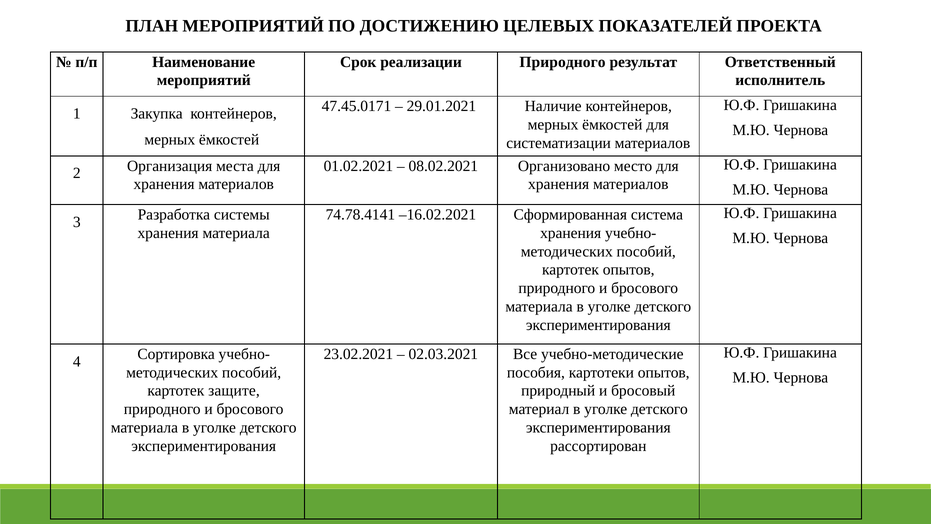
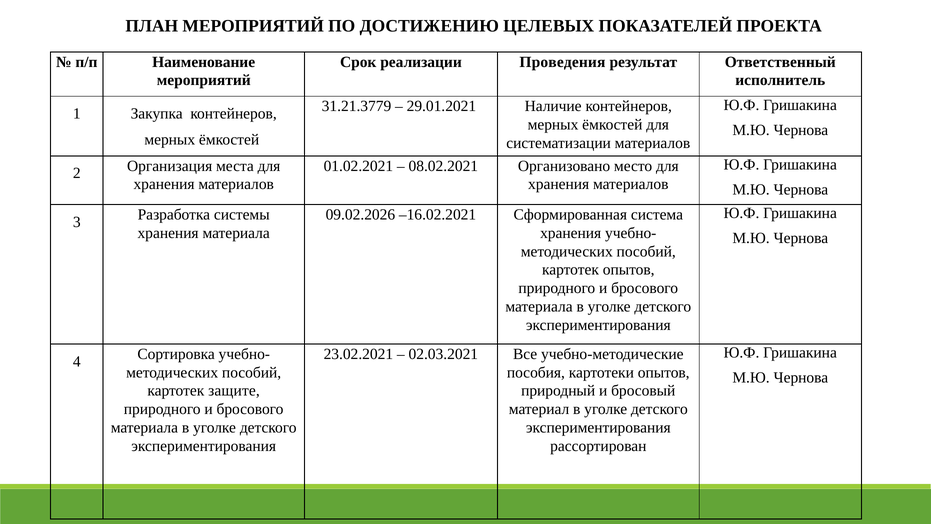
реализации Природного: Природного -> Проведения (562, 62)
47.45.0171: 47.45.0171 -> 31.21.3779 (357, 106)
74.78.4141: 74.78.4141 -> 09.02.2026 (360, 214)
